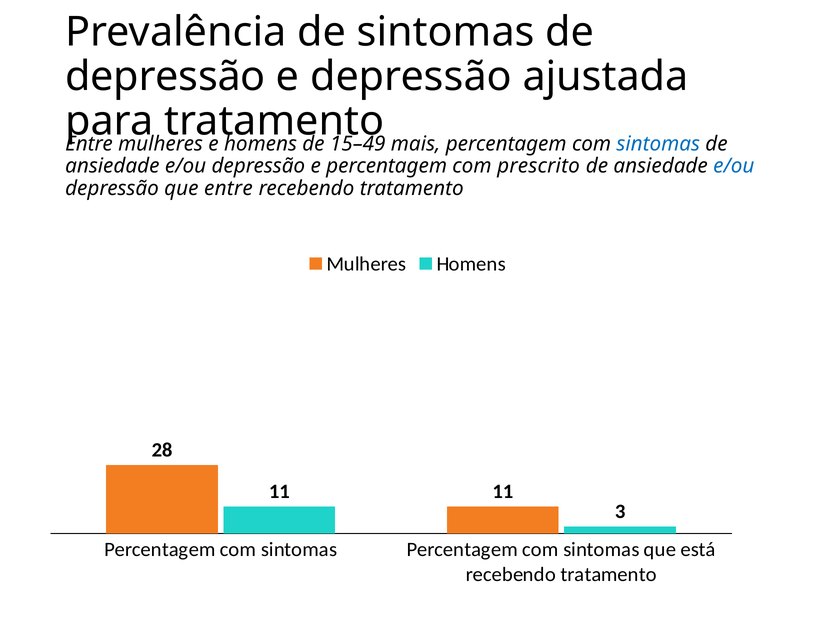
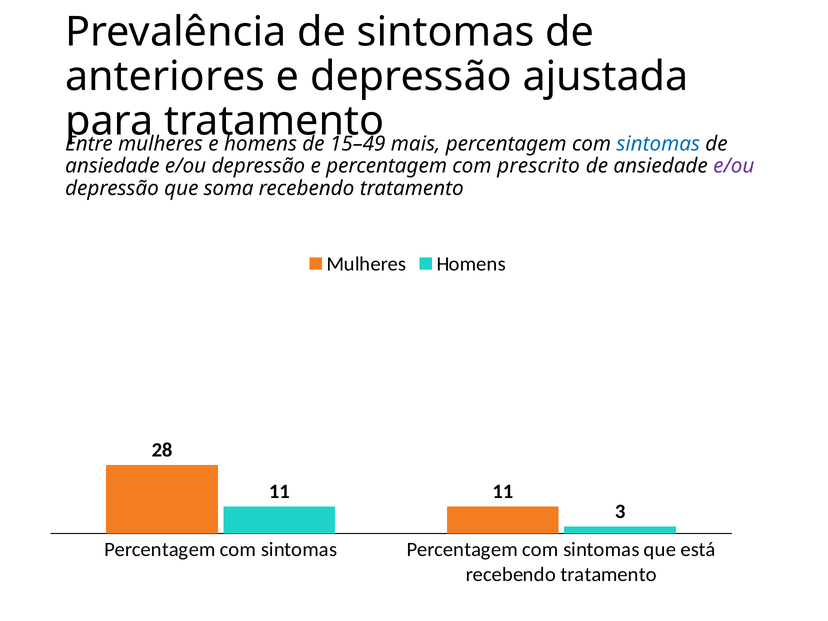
depressão: depressão -> anteriores (165, 77)
e/ou colour: blue -> purple (734, 166)
que entre: entre -> soma (229, 188)
